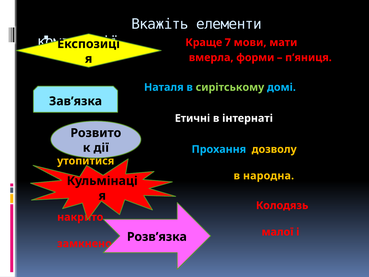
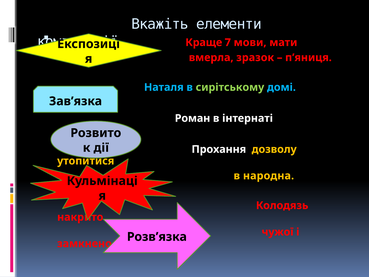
форми: форми -> зразок (255, 57)
Етичні: Етичні -> Роман (193, 118)
Прохання colour: light blue -> white (219, 149)
малої: малої -> чужої (278, 232)
